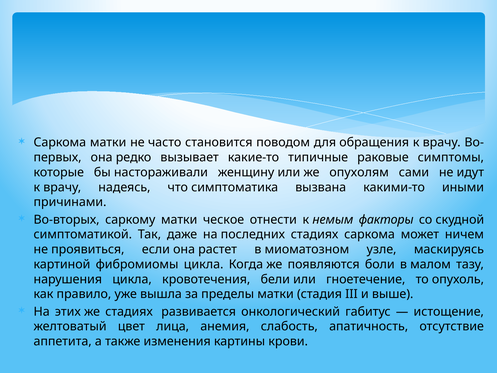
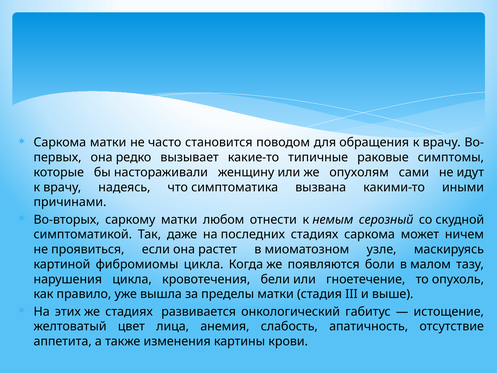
ческое: ческое -> любом (224, 219)
факторы: факторы -> серозный (386, 219)
